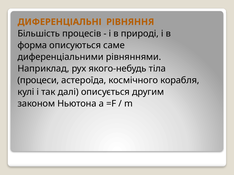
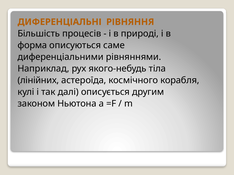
процеси: процеси -> лінійних (38, 81)
